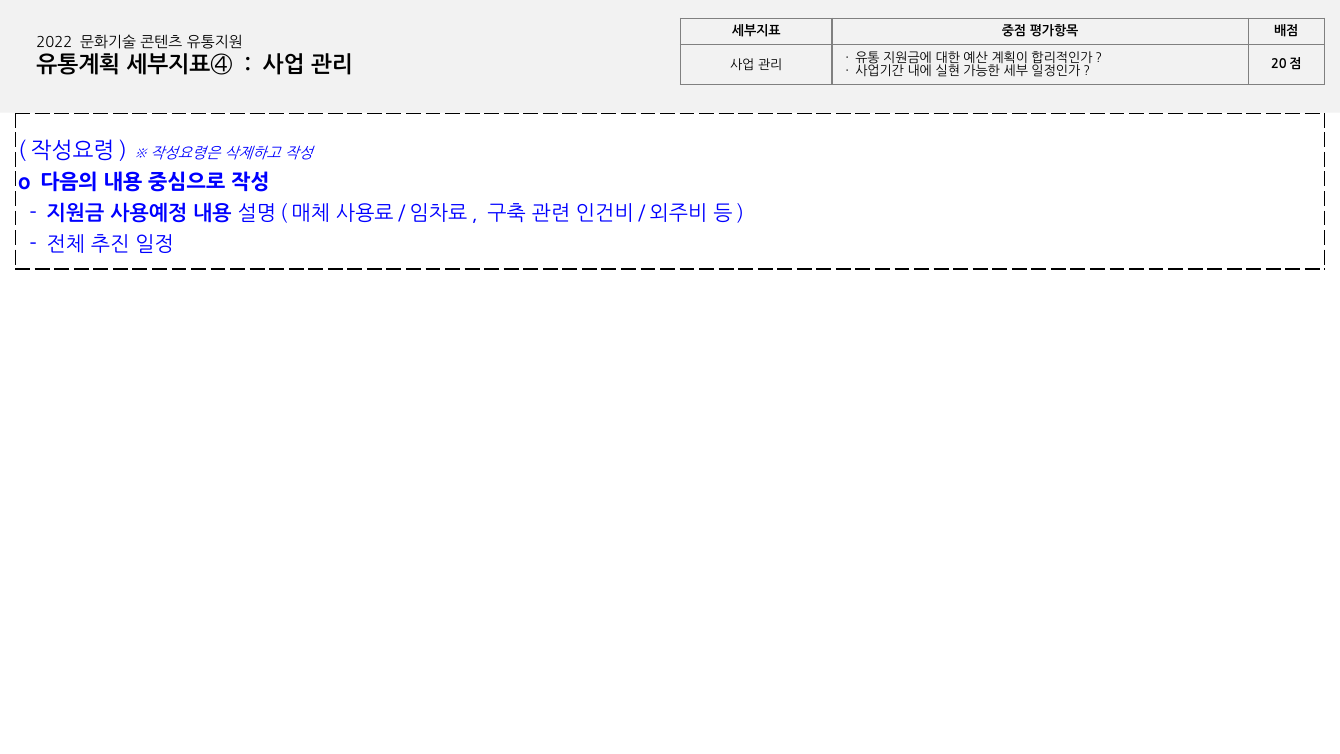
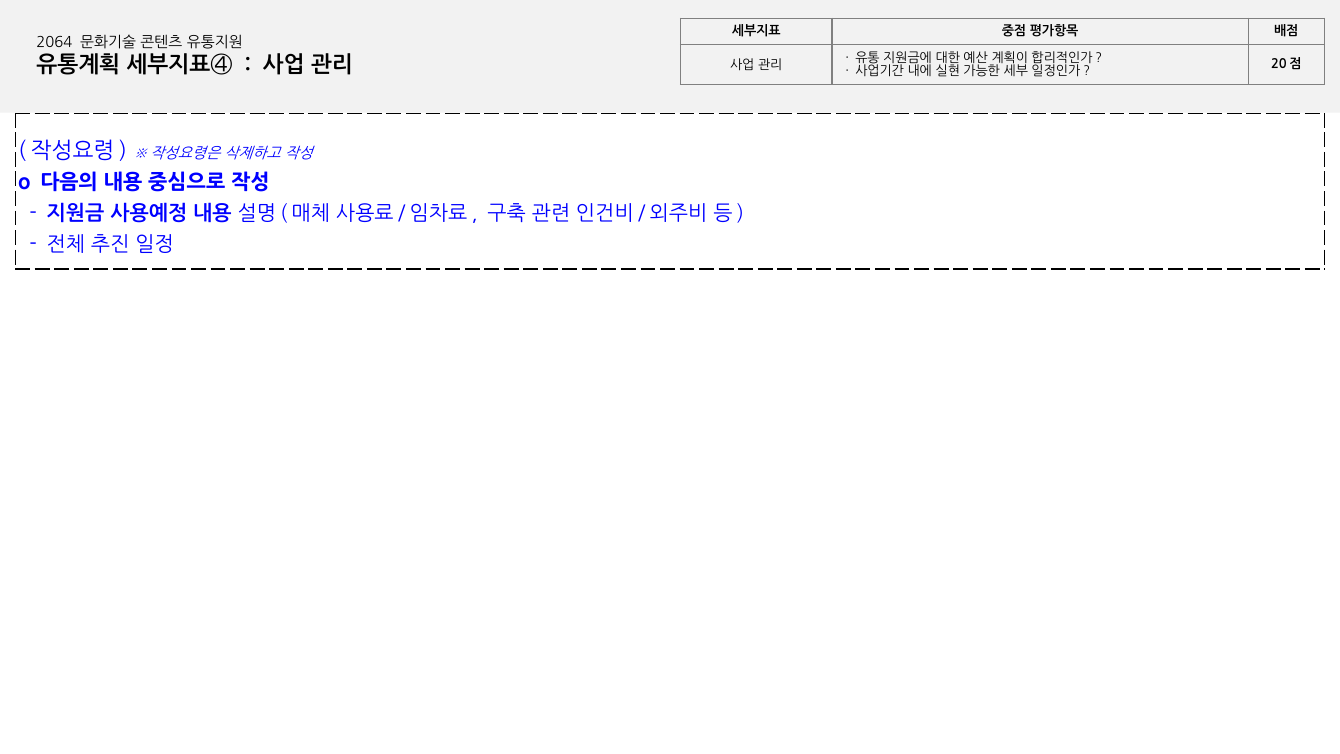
2022: 2022 -> 2064 (54, 42)
